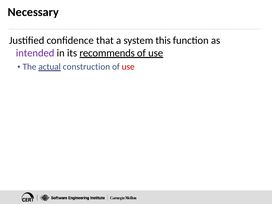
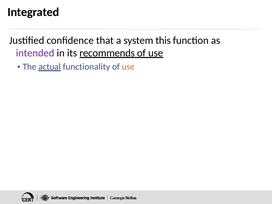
Necessary: Necessary -> Integrated (33, 12)
construction: construction -> functionality (86, 67)
use colour: red -> orange (128, 67)
